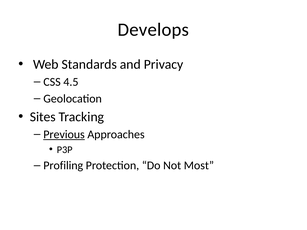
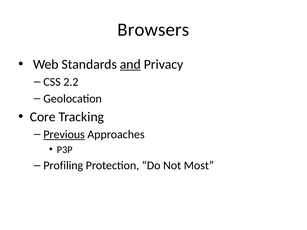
Develops: Develops -> Browsers (153, 30)
and underline: none -> present (130, 64)
4.5: 4.5 -> 2.2 (71, 82)
Sites: Sites -> Core (43, 117)
